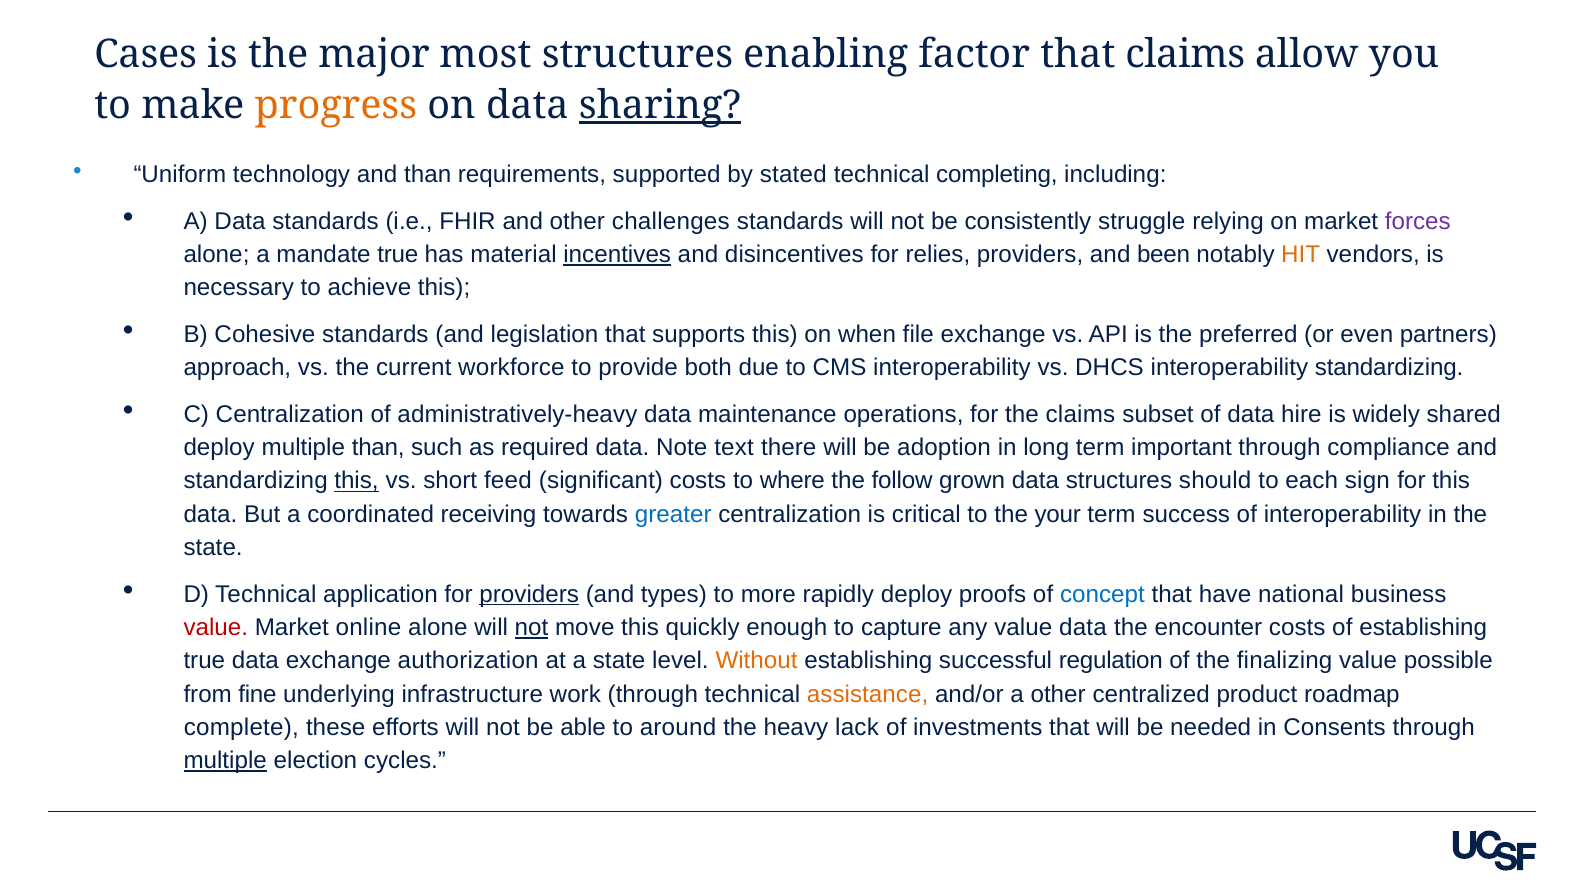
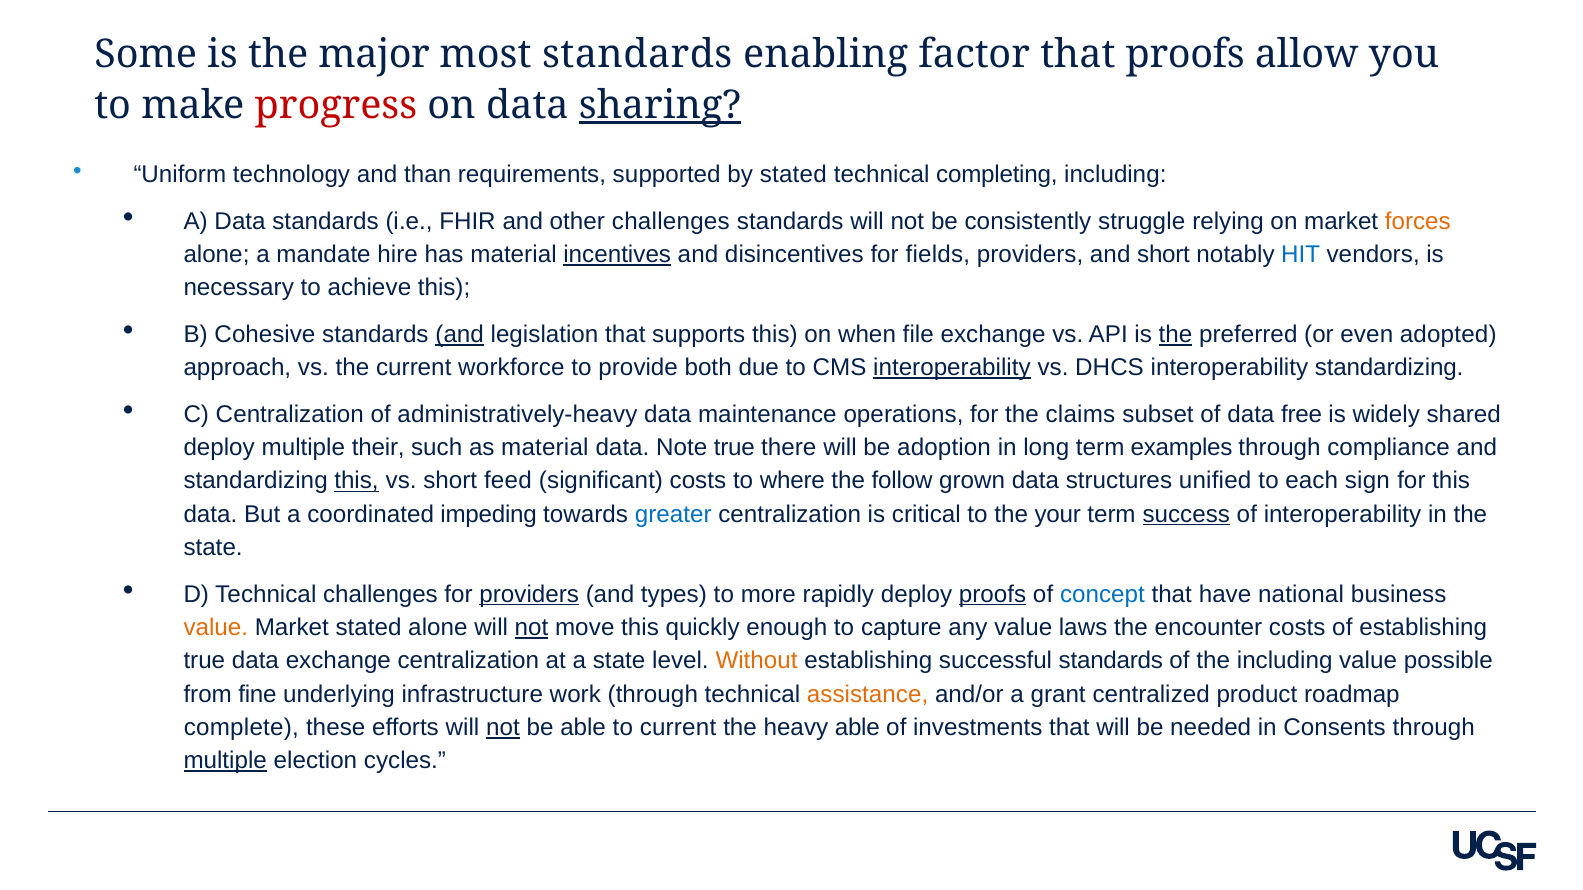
Cases: Cases -> Some (146, 55)
most structures: structures -> standards (637, 55)
that claims: claims -> proofs (1185, 55)
progress colour: orange -> red (336, 106)
forces colour: purple -> orange (1418, 221)
mandate true: true -> hire (398, 255)
relies: relies -> fields (938, 255)
and been: been -> short (1164, 255)
HIT colour: orange -> blue (1301, 255)
and underline: none -> present (460, 335)
the underline: none -> present (1176, 335)
partners: partners -> adopted (1448, 335)
interoperability underline: none -> present (952, 368)
hire: hire -> free (1302, 415)
multiple than: than -> their (378, 448)
as required: required -> material (545, 448)
Note text: text -> true (734, 448)
important: important -> examples (1182, 448)
should: should -> unified (1215, 481)
receiving: receiving -> impeding (489, 515)
success underline: none -> present (1186, 515)
Technical application: application -> challenges (380, 594)
proofs underline: none -> present (993, 594)
value colour: red -> orange (216, 628)
Market online: online -> stated (369, 628)
value data: data -> laws (1083, 628)
exchange authorization: authorization -> centralization (468, 661)
successful regulation: regulation -> standards (1111, 661)
the finalizing: finalizing -> including (1285, 661)
a other: other -> grant (1058, 695)
not underline: none -> present (503, 728)
to around: around -> current (678, 728)
heavy lack: lack -> able (857, 728)
